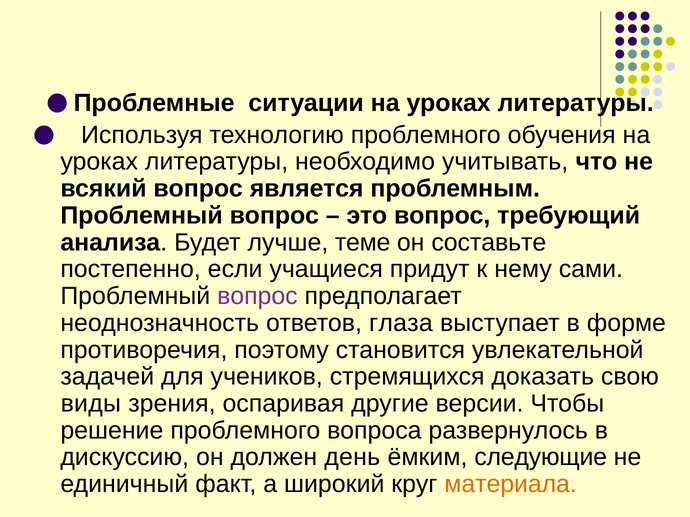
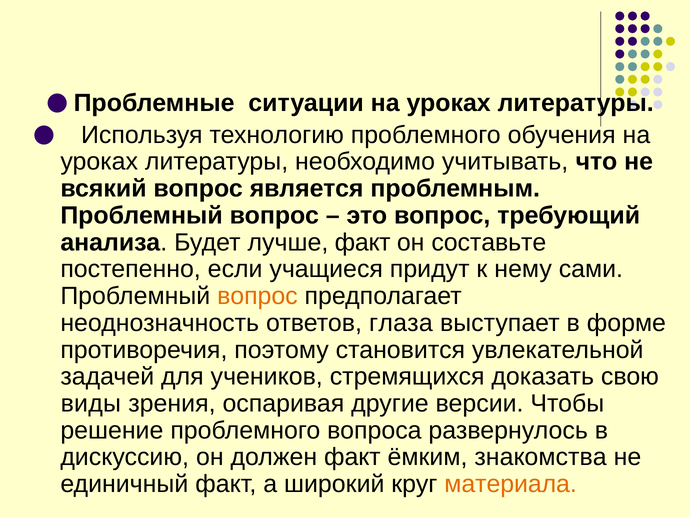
лучше теме: теме -> факт (363, 243)
вопрос colour: purple -> orange (257, 296)
должен день: день -> факт (352, 458)
следующие: следующие -> знакомства (541, 458)
